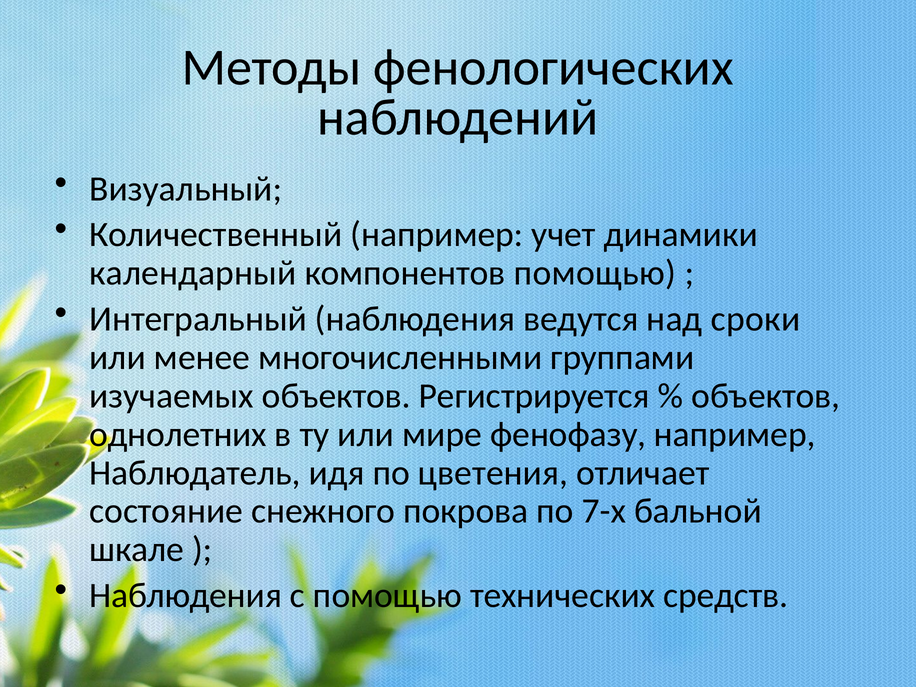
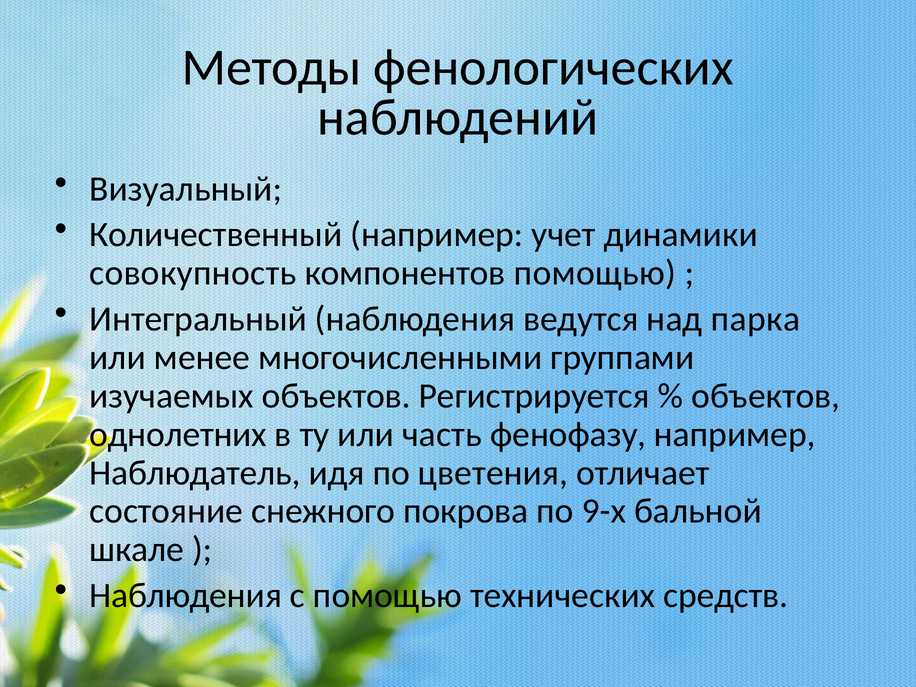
календарный: календарный -> совокупность (193, 273)
сроки: сроки -> парка (756, 319)
мире: мире -> часть (442, 434)
7-х: 7-х -> 9-х (604, 511)
